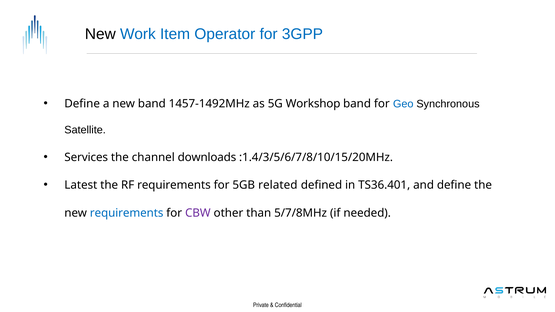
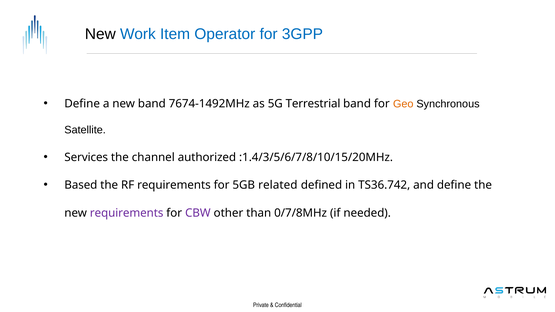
1457-1492MHz: 1457-1492MHz -> 7674-1492MHz (209, 104)
Workshop: Workshop -> Terrestrial (313, 104)
Geo colour: blue -> orange (403, 104)
downloads: downloads -> authorized (207, 158)
Latest: Latest -> Based (81, 185)
TS36.401: TS36.401 -> TS36.742 (384, 185)
requirements colour: blue -> purple (127, 213)
5/7/8MHz: 5/7/8MHz -> 0/7/8MHz (301, 213)
